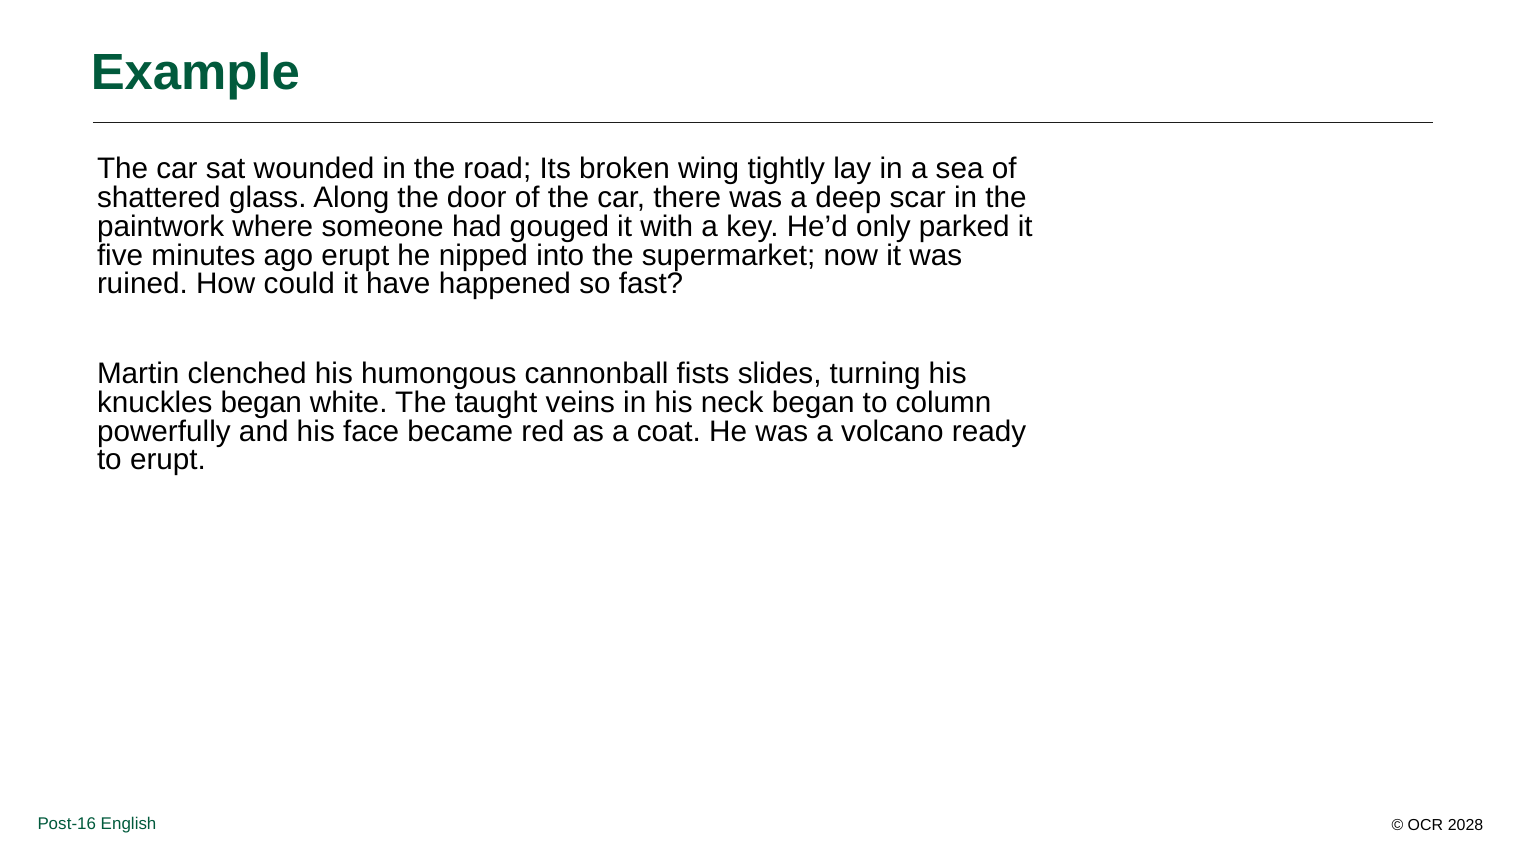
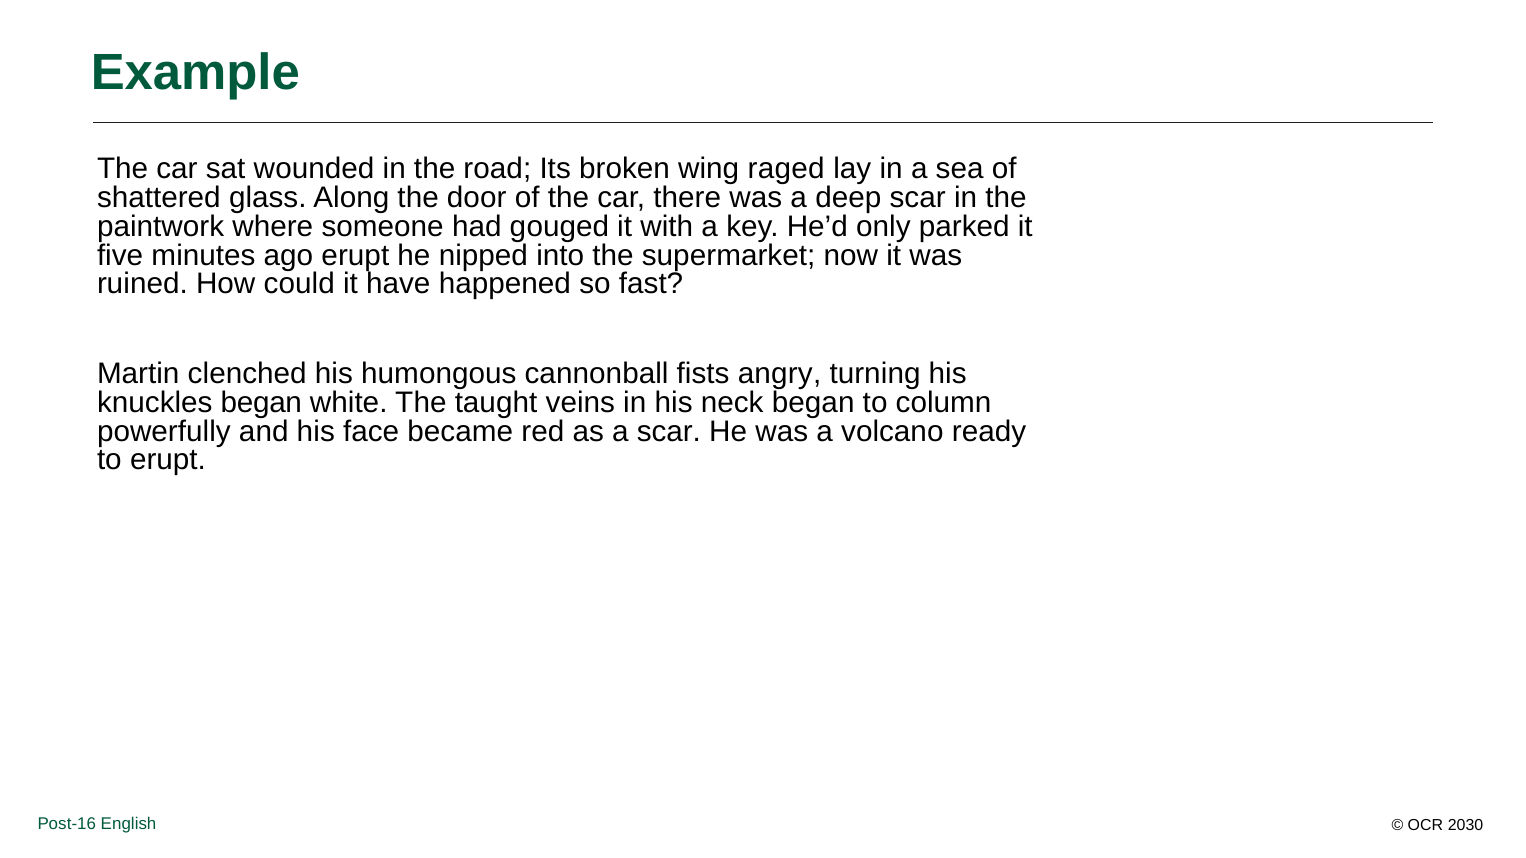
tightly: tightly -> raged (786, 169)
slides: slides -> angry (780, 374)
a coat: coat -> scar (669, 431)
2028: 2028 -> 2030 (1466, 825)
